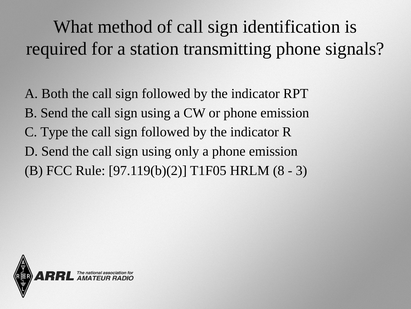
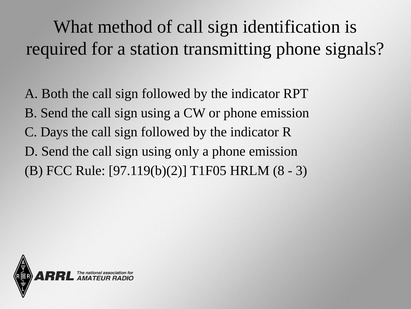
Type: Type -> Days (54, 132)
